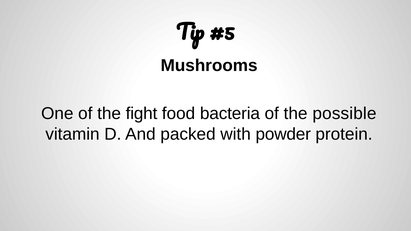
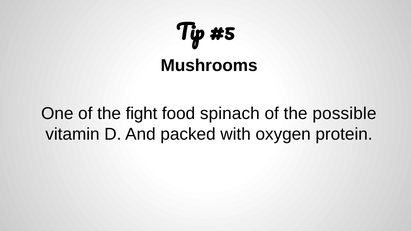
bacteria: bacteria -> spinach (230, 114)
powder: powder -> oxygen (283, 134)
